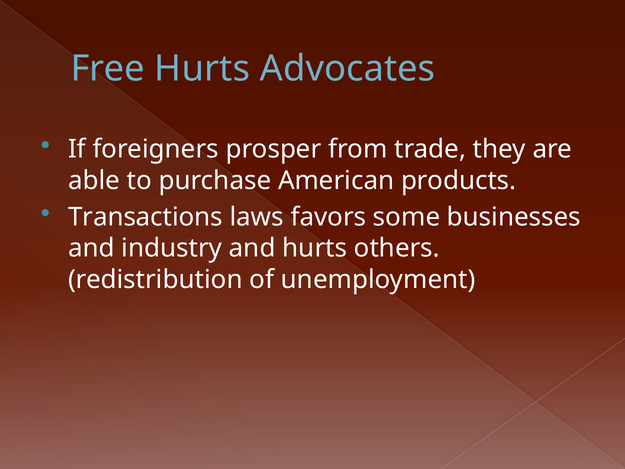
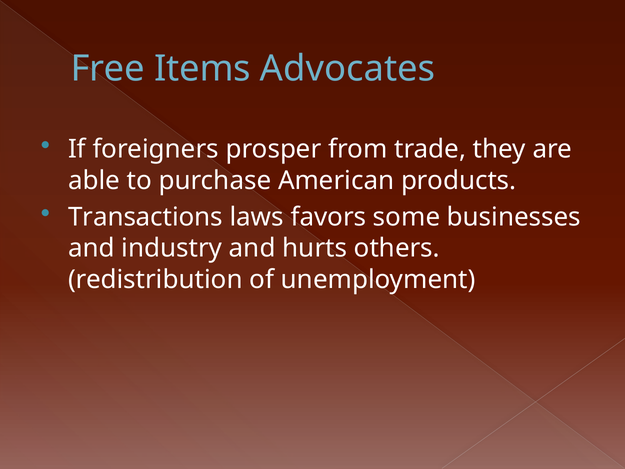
Free Hurts: Hurts -> Items (203, 69)
